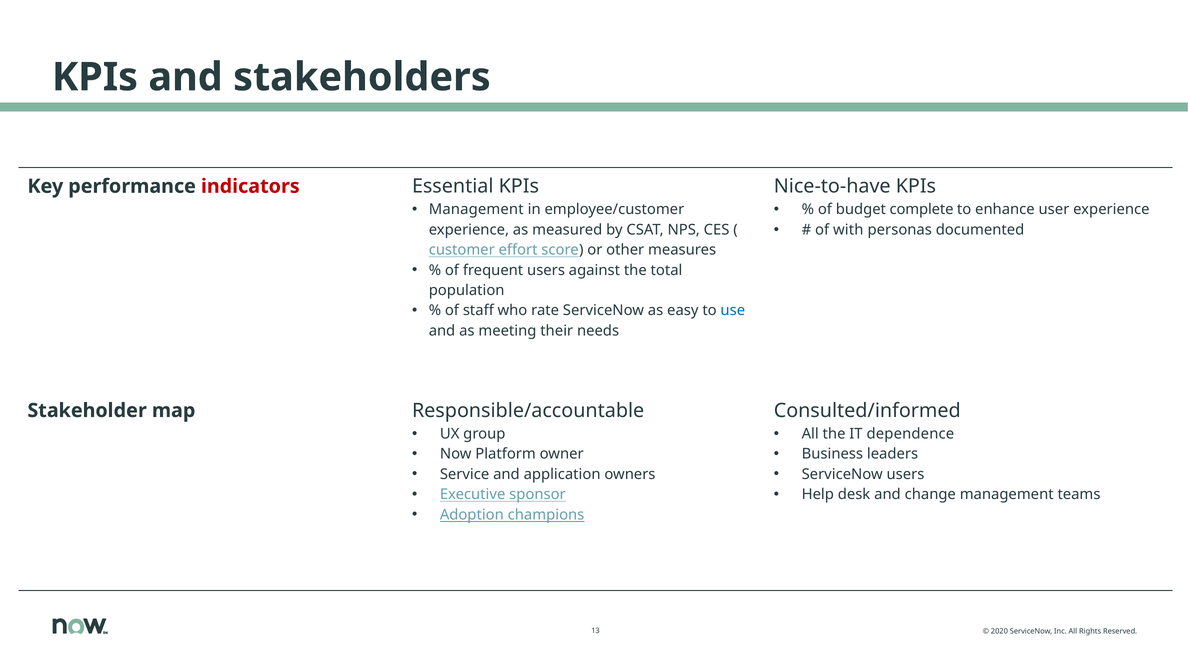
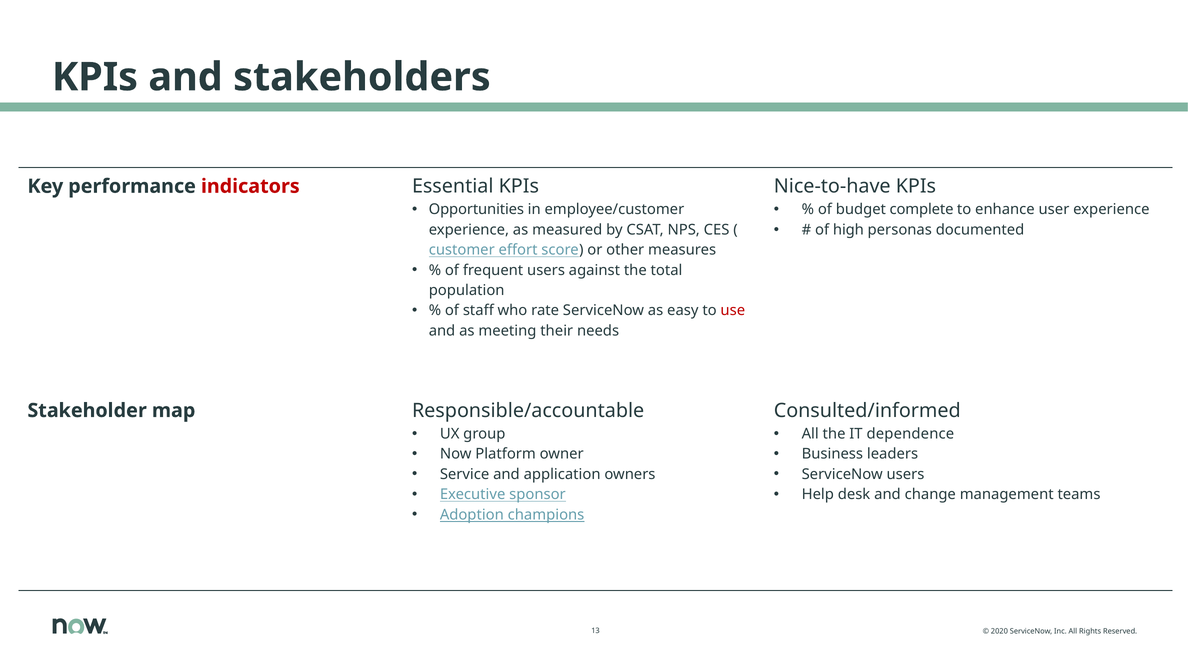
Management: Management -> Opportunities (476, 210)
with: with -> high (848, 230)
use colour: blue -> red (733, 311)
